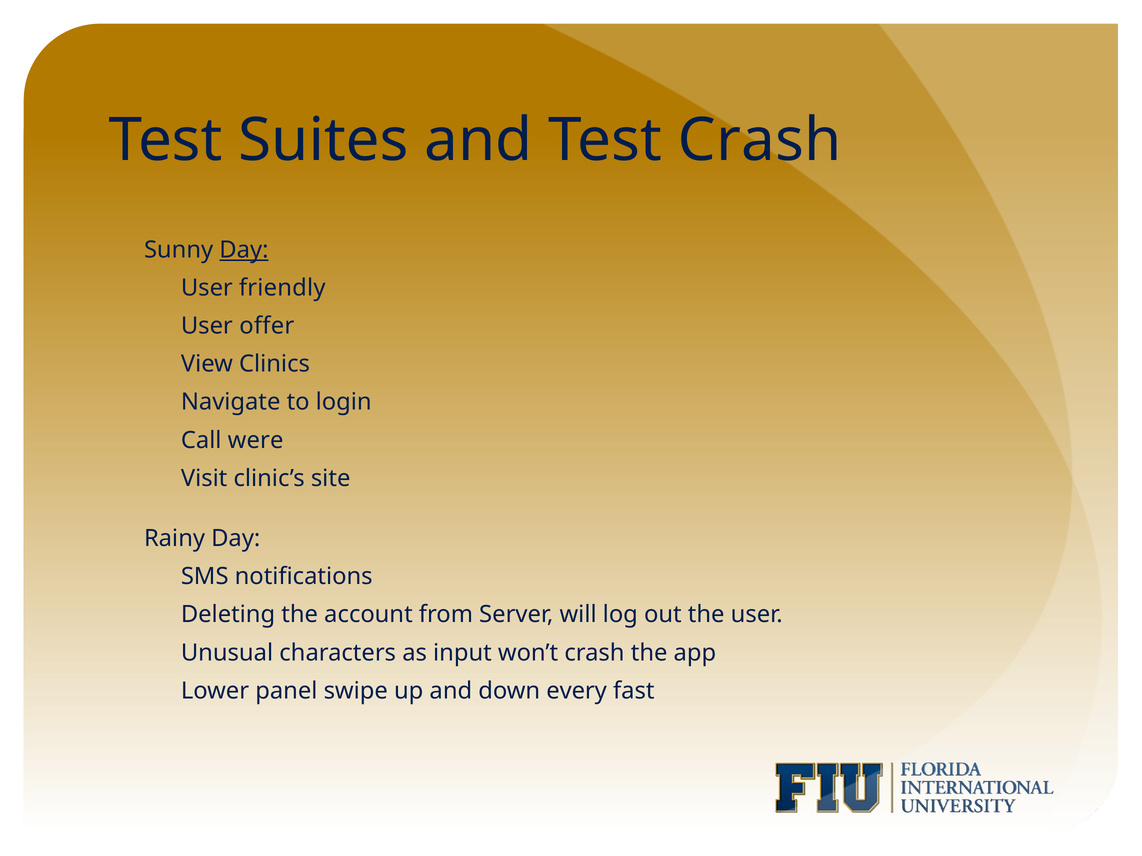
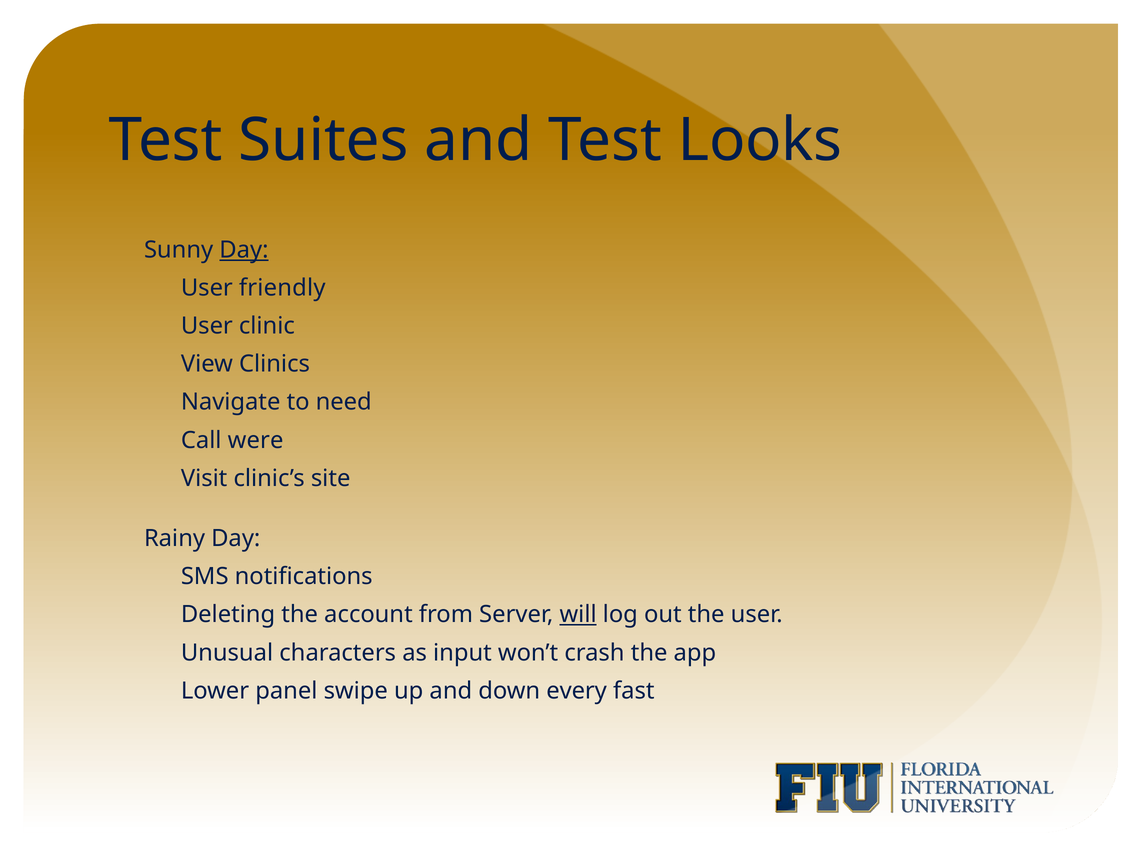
Test Crash: Crash -> Looks (760, 140)
offer: offer -> clinic (267, 326)
login: login -> need (344, 402)
will underline: none -> present (578, 615)
